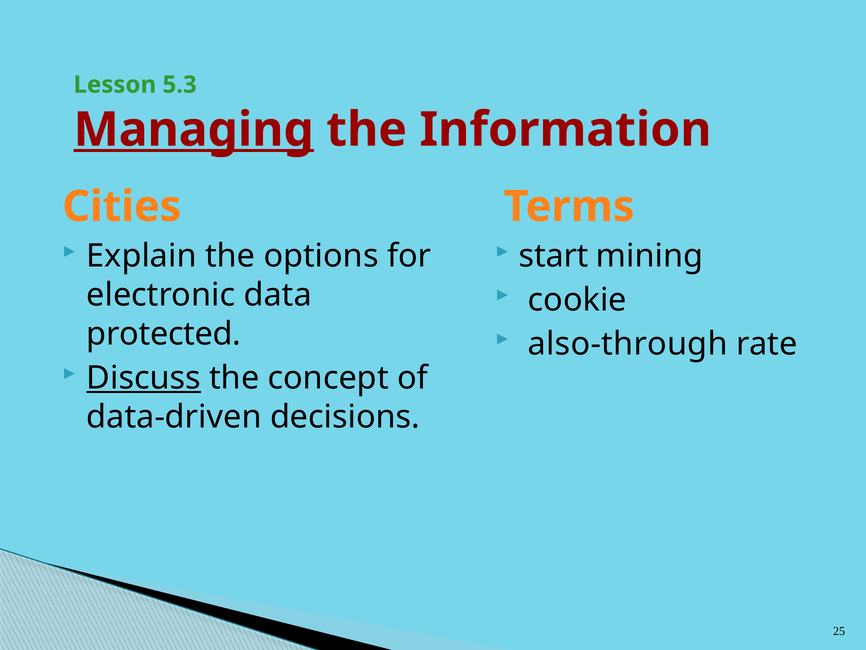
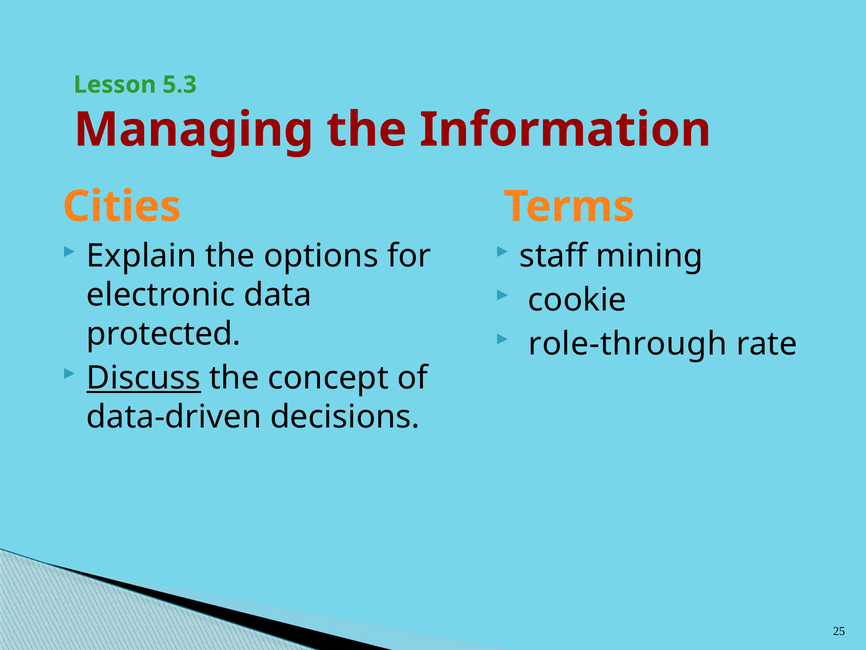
Managing underline: present -> none (194, 130)
start: start -> staff (553, 256)
also-through: also-through -> role-through (628, 344)
